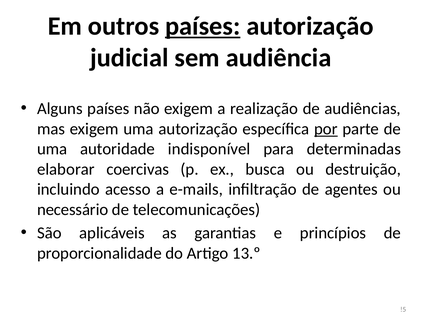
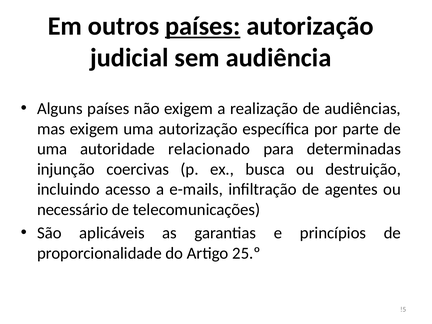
por underline: present -> none (326, 129)
indisponível: indisponível -> relacionado (209, 149)
elaborar: elaborar -> injunção (66, 169)
13.º: 13.º -> 25.º (246, 253)
